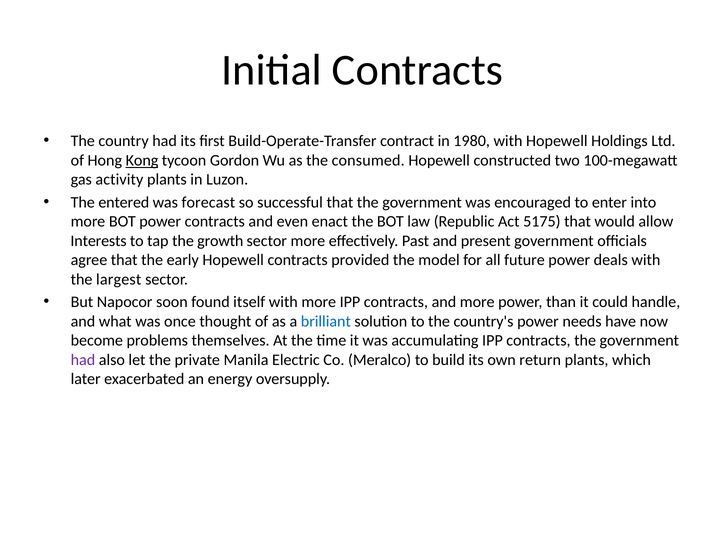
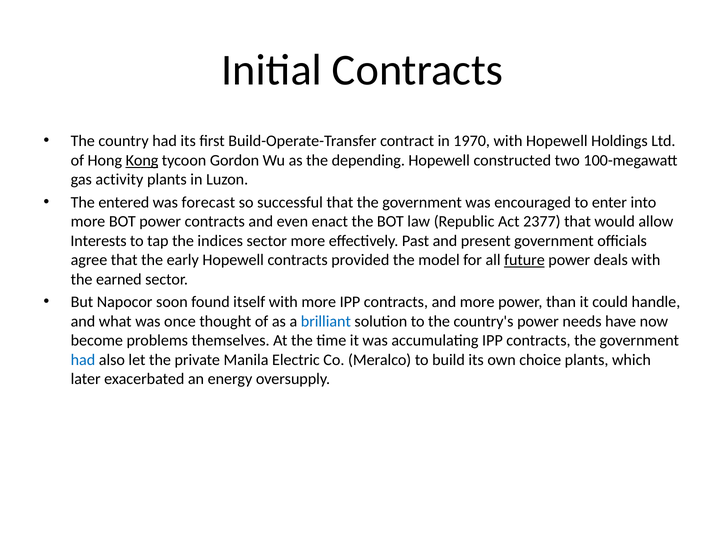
1980: 1980 -> 1970 (472, 141)
consumed: consumed -> depending (368, 161)
5175: 5175 -> 2377 (542, 222)
growth: growth -> indices (220, 241)
future underline: none -> present (524, 260)
largest: largest -> earned (119, 280)
had colour: purple -> blue (83, 360)
return: return -> choice (540, 360)
